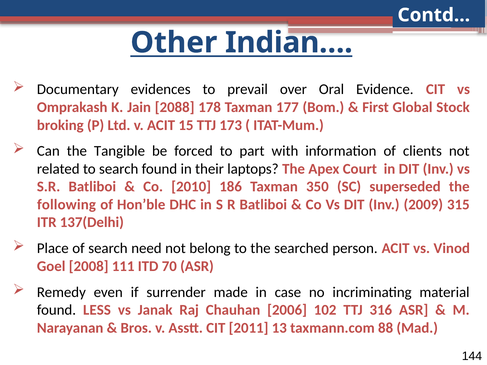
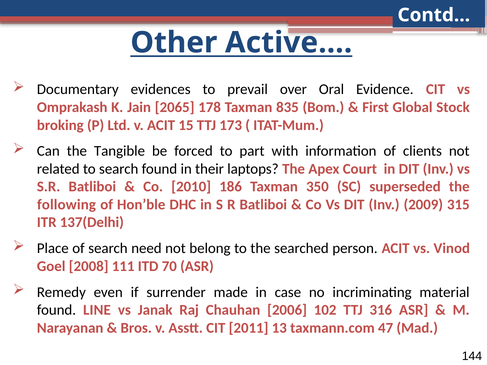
Indian…: Indian… -> Active… (289, 43)
2088: 2088 -> 2065 (175, 107)
177: 177 -> 835 (287, 107)
LESS: LESS -> LINE (97, 310)
88: 88 -> 47 (386, 328)
